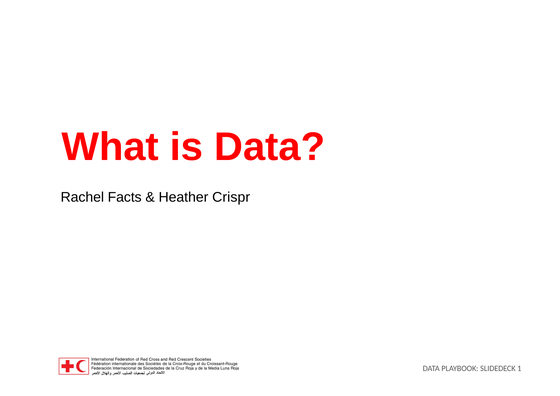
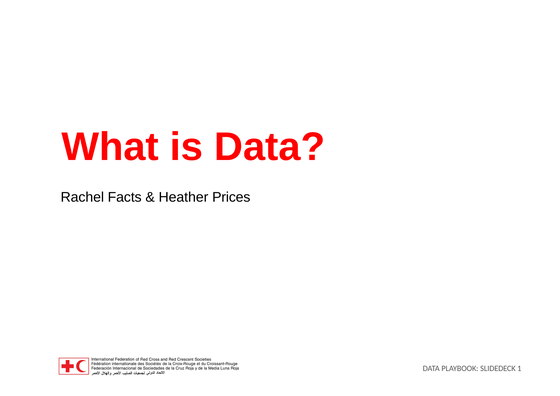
Crispr: Crispr -> Prices (231, 197)
